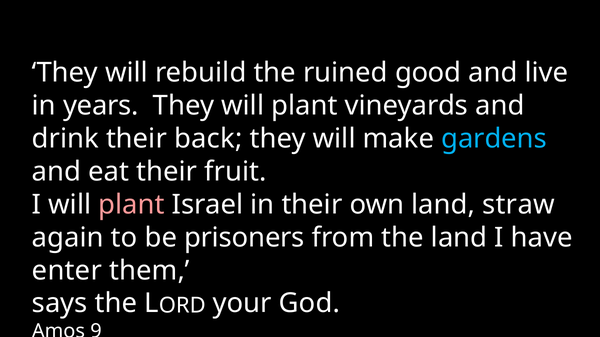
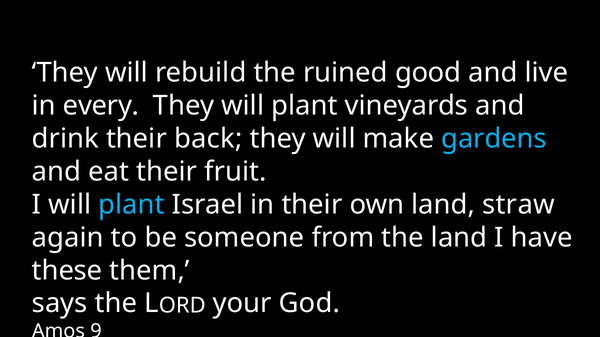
years: years -> every (101, 106)
plant colour: pink -> light blue (132, 205)
prisoners: prisoners -> someone (244, 238)
enter: enter -> these (67, 271)
